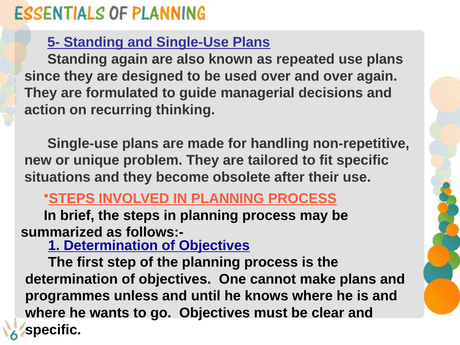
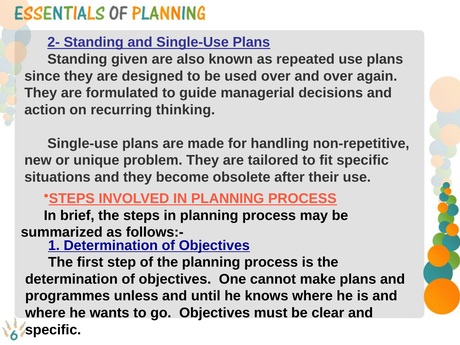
5-: 5- -> 2- (54, 42)
Standing again: again -> given (130, 59)
